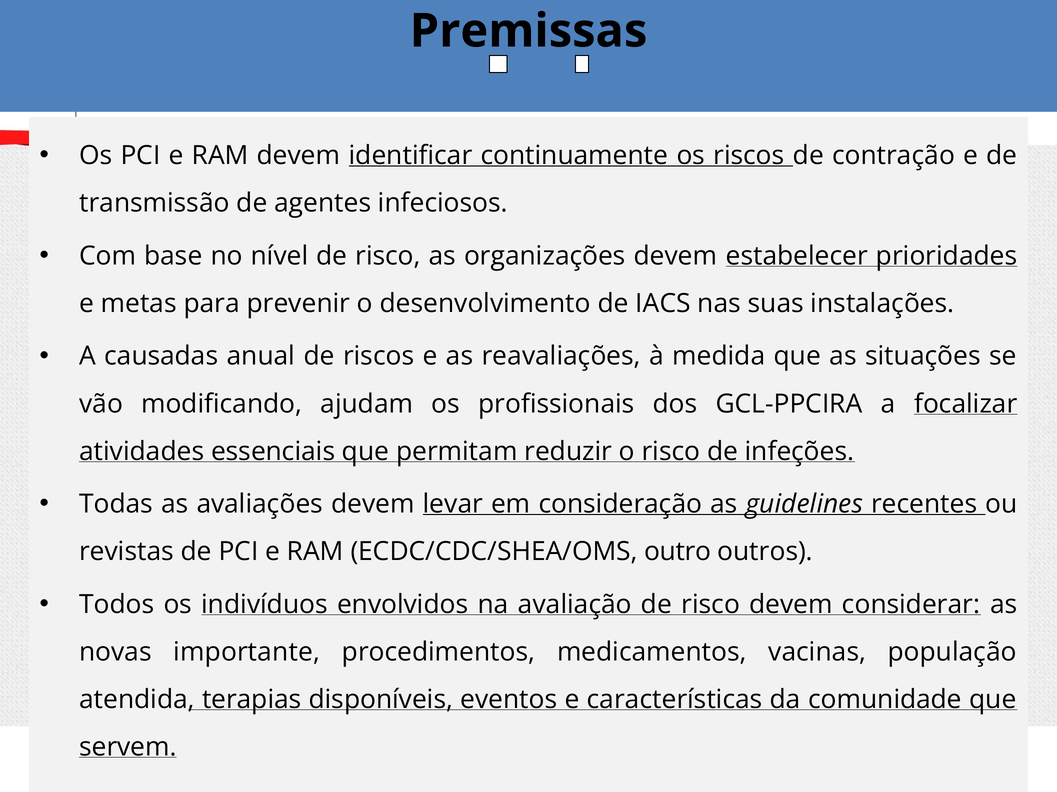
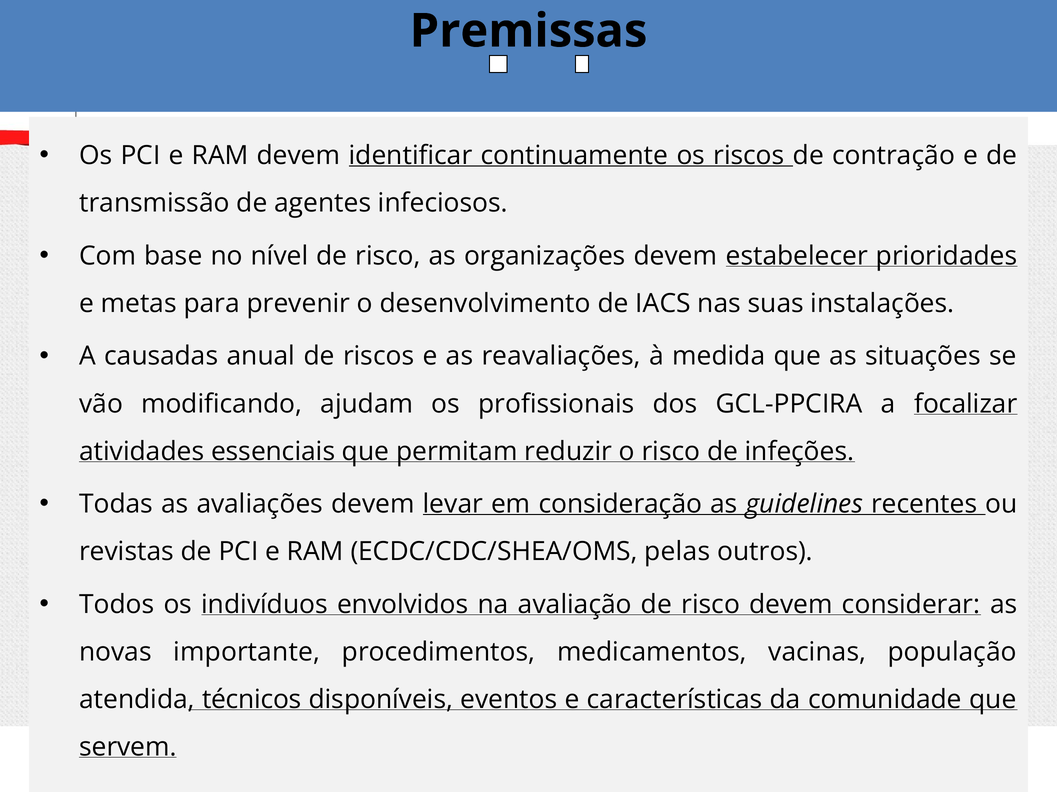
outro: outro -> pelas (677, 552)
terapias: terapias -> técnicos (252, 700)
